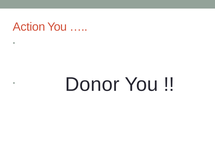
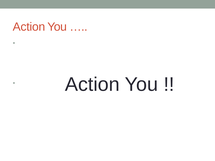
Donor: Donor -> Action (92, 85)
